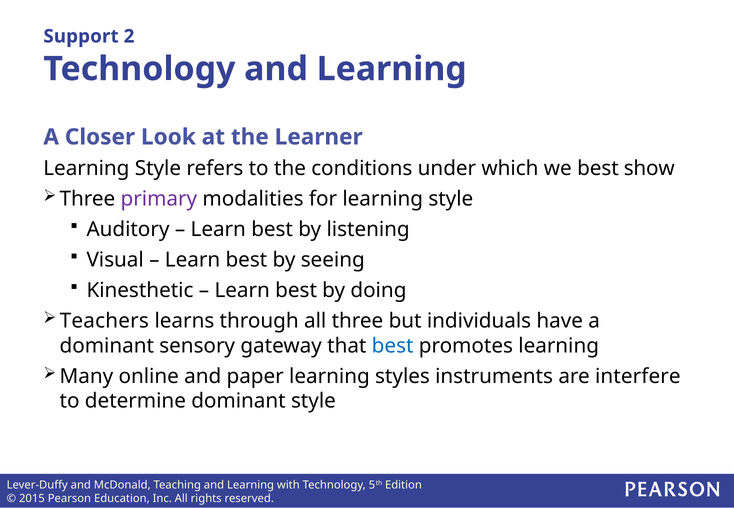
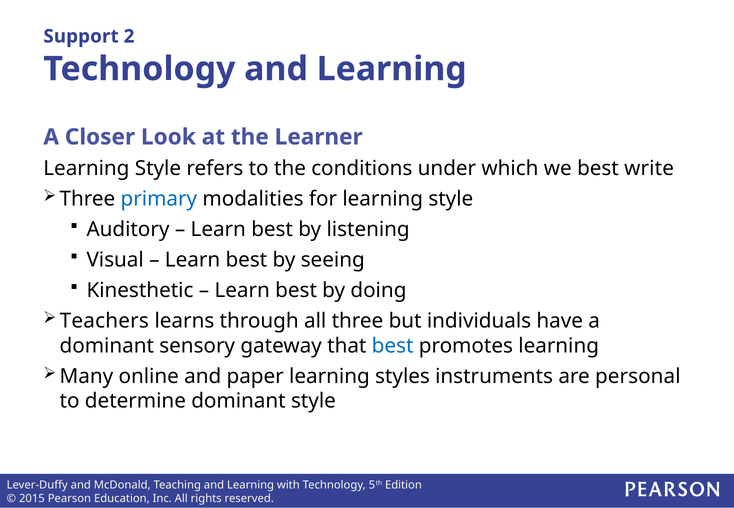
show: show -> write (649, 169)
primary colour: purple -> blue (159, 199)
interfere: interfere -> personal (638, 376)
